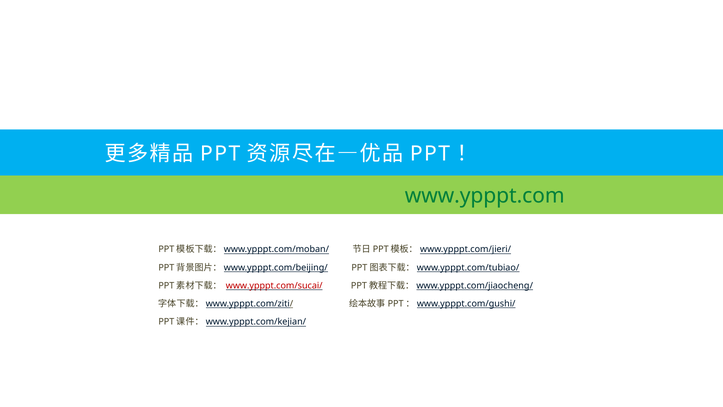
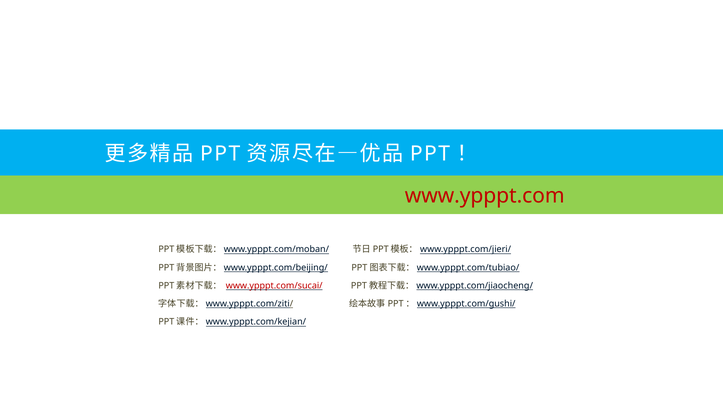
www.ypppt.com colour: green -> red (485, 196)
